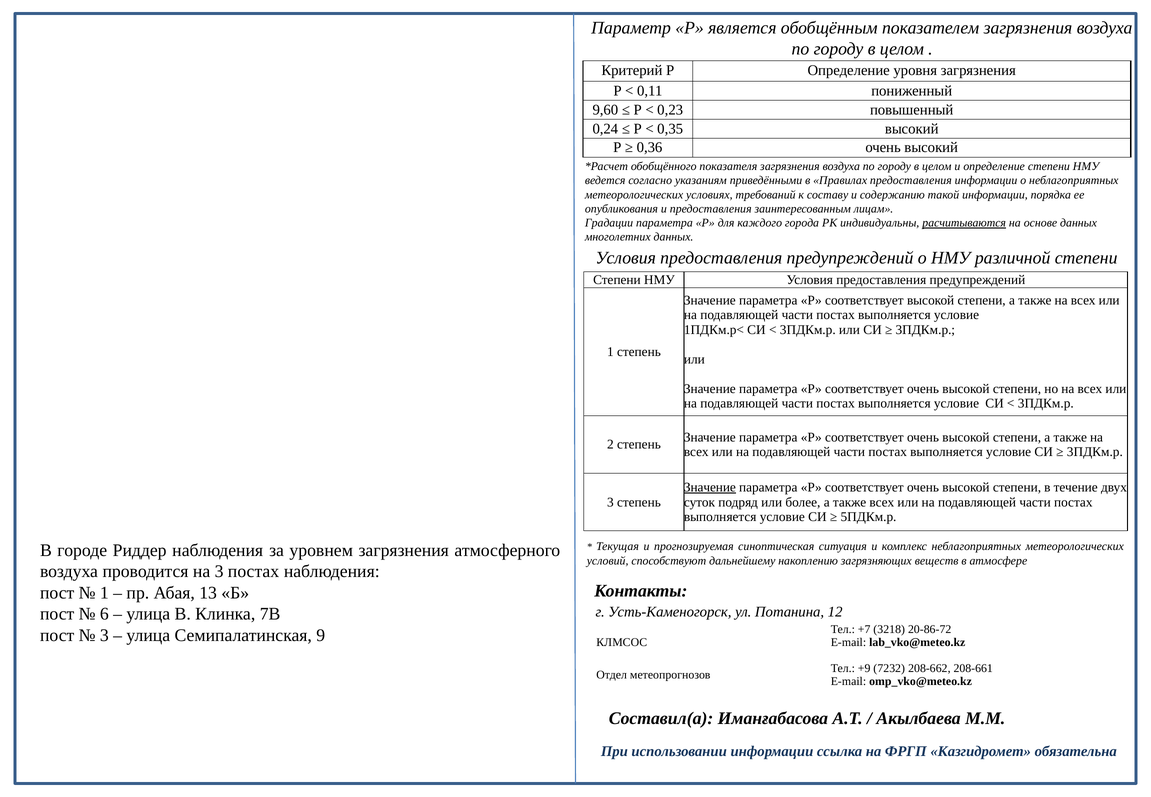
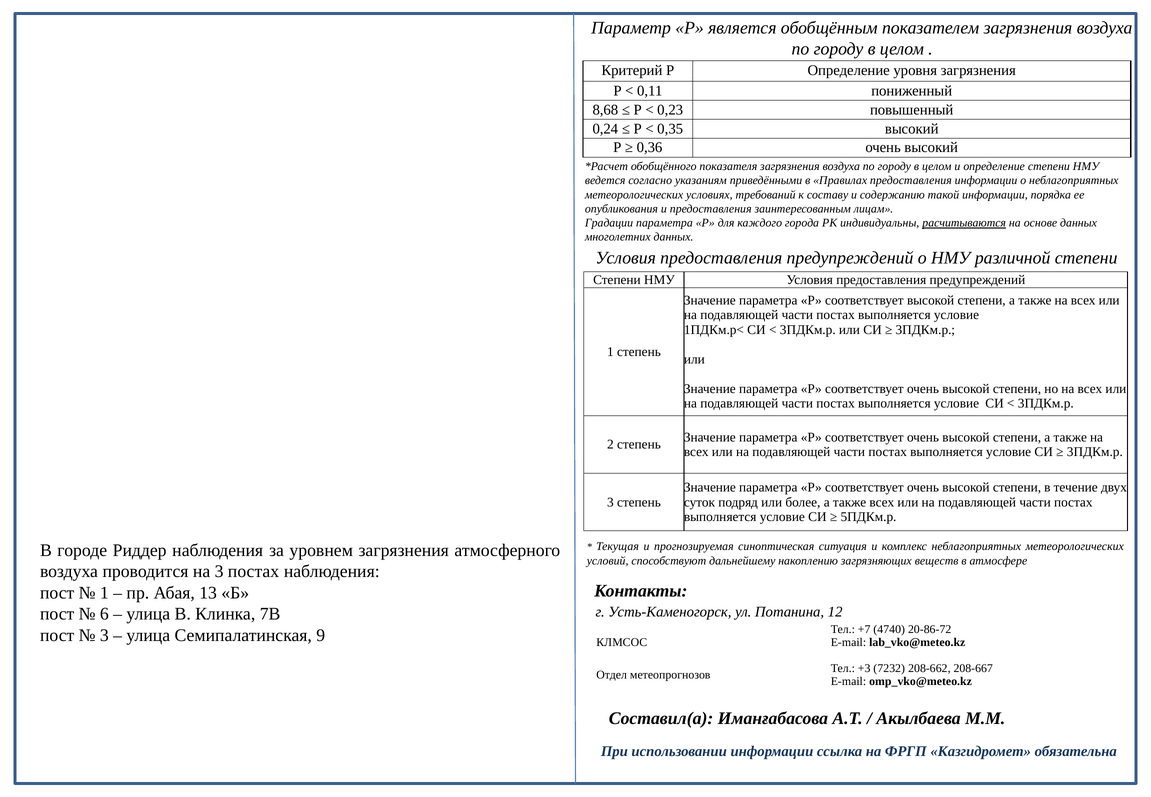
9,60: 9,60 -> 8,68 (605, 110)
Значение underline: present -> none (710, 487)
3218: 3218 -> 4740 (889, 629)
+9: +9 -> +3 (864, 668)
208-661: 208-661 -> 208-667 (973, 668)
